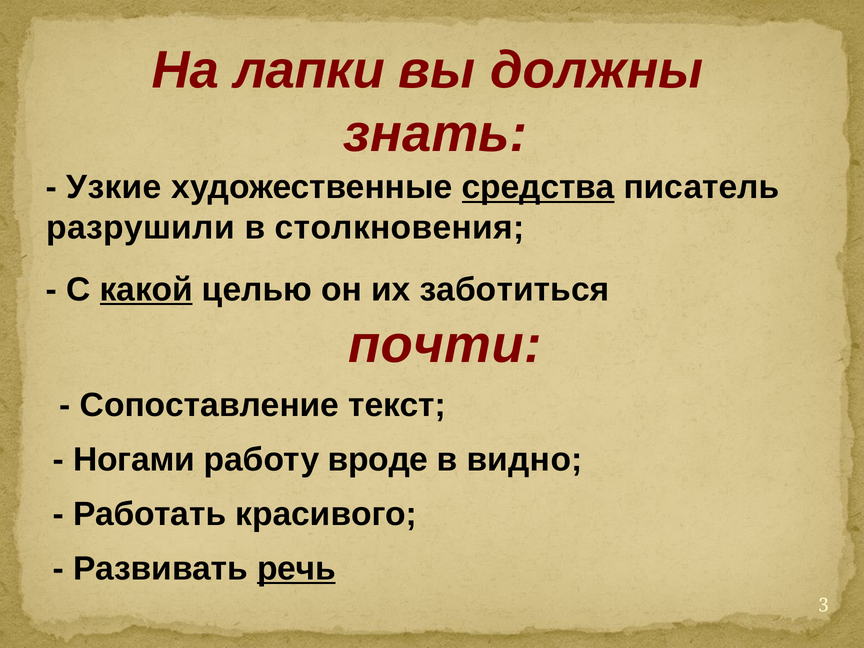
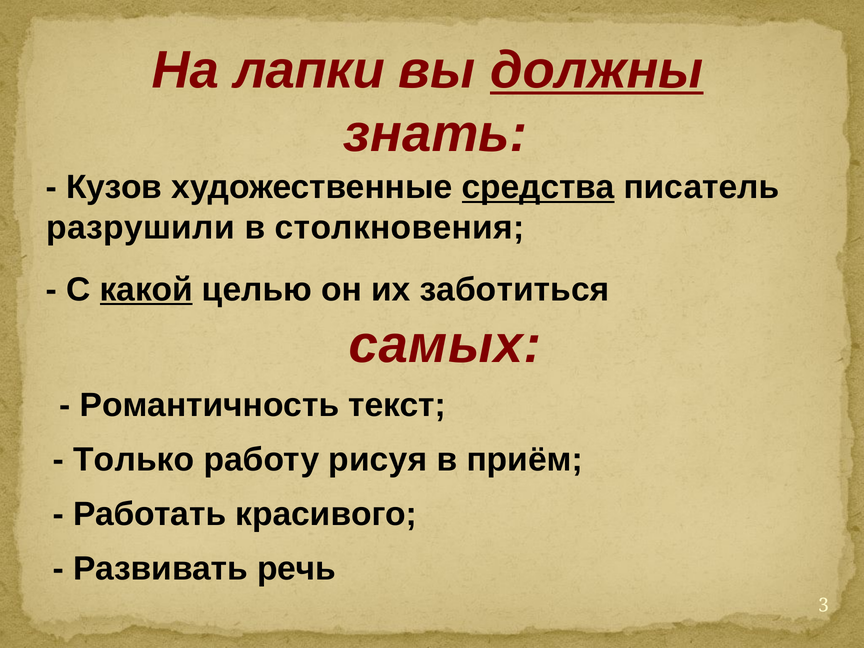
должны underline: none -> present (597, 70)
Узкие: Узкие -> Кузов (114, 187)
почти: почти -> самых (445, 345)
Сопоставление: Сопоставление -> Романтичность (210, 405)
Ногами: Ногами -> Только (134, 460)
вроде: вроде -> рисуя (378, 460)
видно: видно -> приём (525, 460)
речь underline: present -> none (297, 569)
